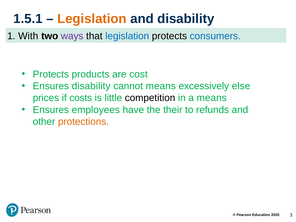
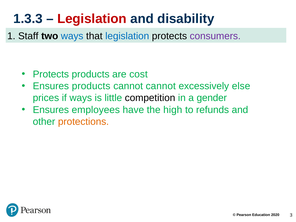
1.5.1: 1.5.1 -> 1.3.3 (28, 19)
Legislation colour: orange -> red (92, 19)
With: With -> Staff (28, 36)
ways colour: purple -> blue (72, 36)
consumers colour: blue -> purple (215, 36)
Ensures disability: disability -> products (91, 86)
cannot means: means -> cannot (161, 86)
if costs: costs -> ways (81, 98)
a means: means -> gender (212, 98)
their: their -> high (173, 110)
